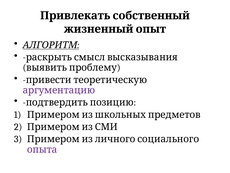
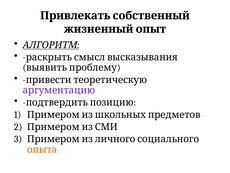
опыта colour: purple -> orange (42, 149)
